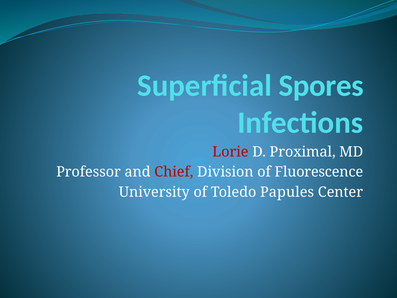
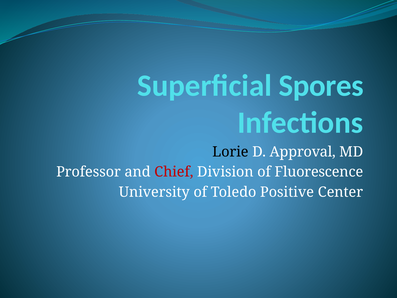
Lorie colour: red -> black (230, 152)
Proximal: Proximal -> Approval (303, 152)
Papules: Papules -> Positive (287, 192)
